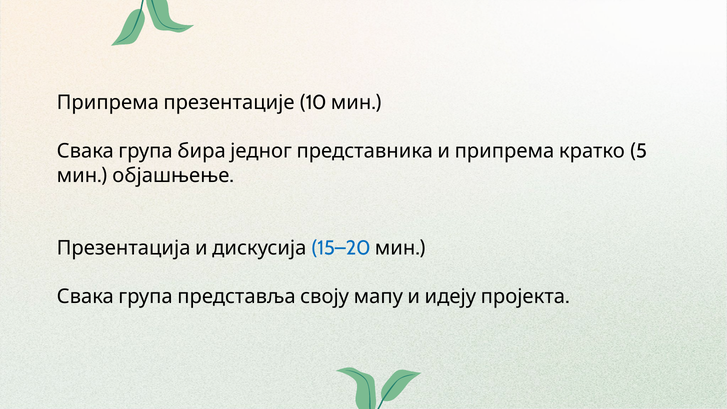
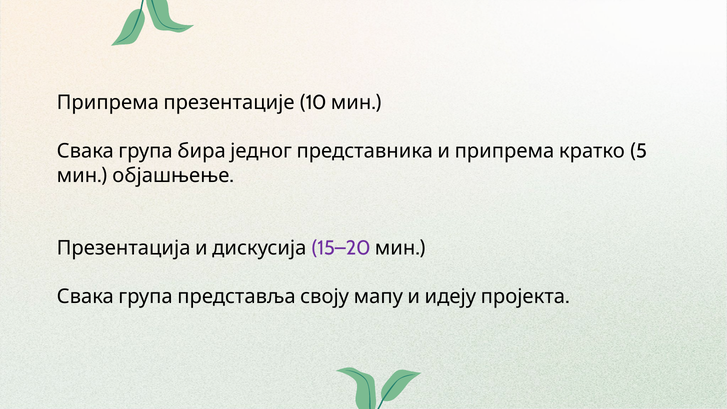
15–20 colour: blue -> purple (341, 248)
